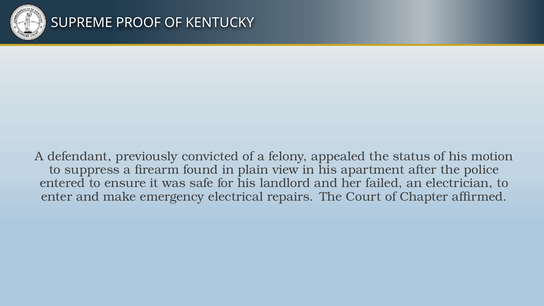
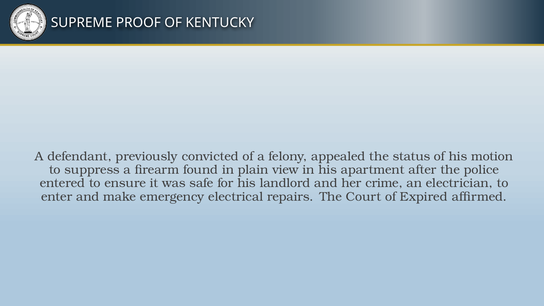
failed: failed -> crime (384, 183)
Chapter: Chapter -> Expired (424, 197)
